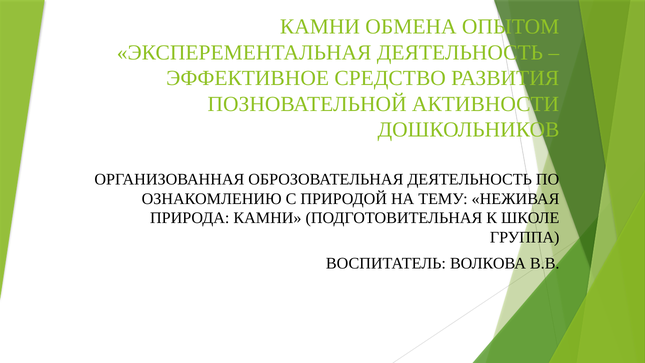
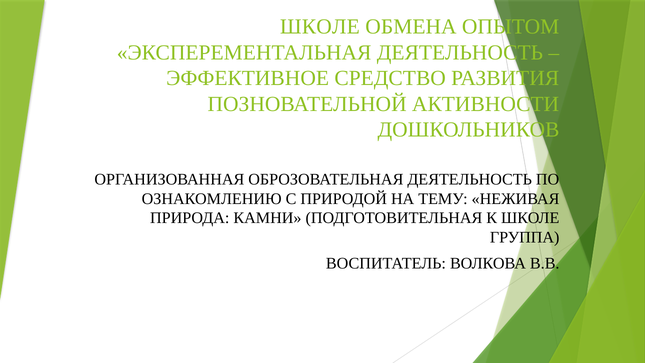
КАМНИ: КАМНИ -> ШКОЛЕ (320, 27)
